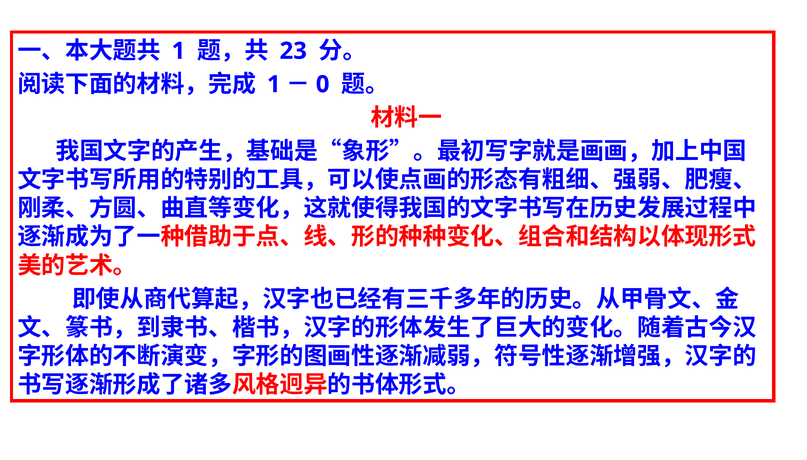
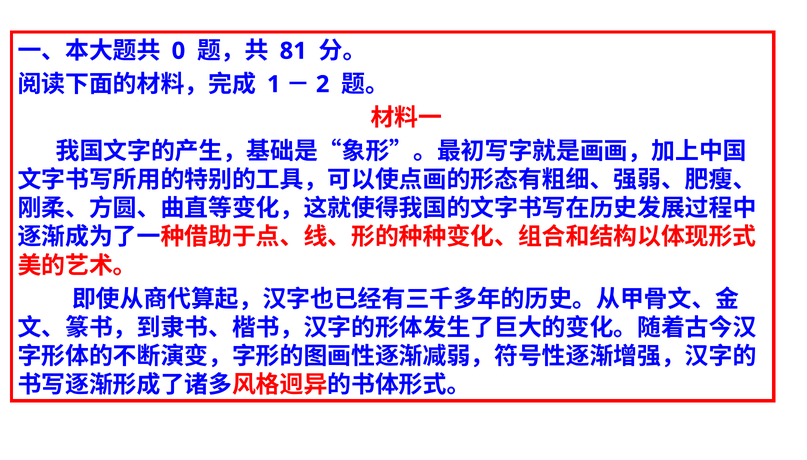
1: 1 -> 0 (178, 51)
23: 23 -> 81 (293, 51)
0: 0 -> 2 (323, 84)
